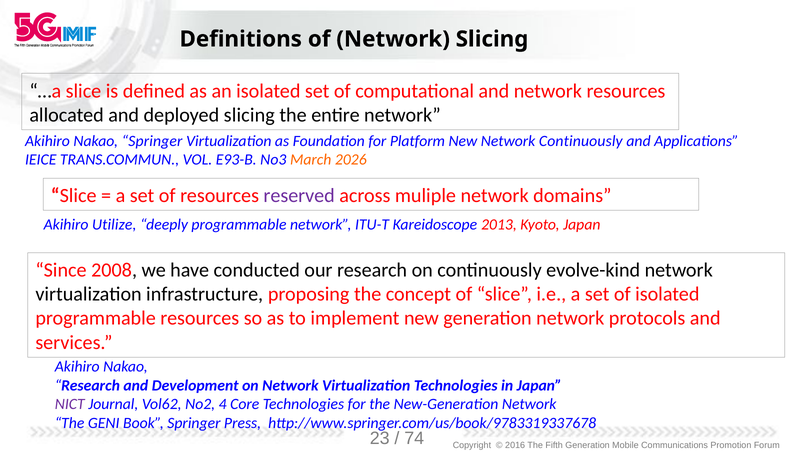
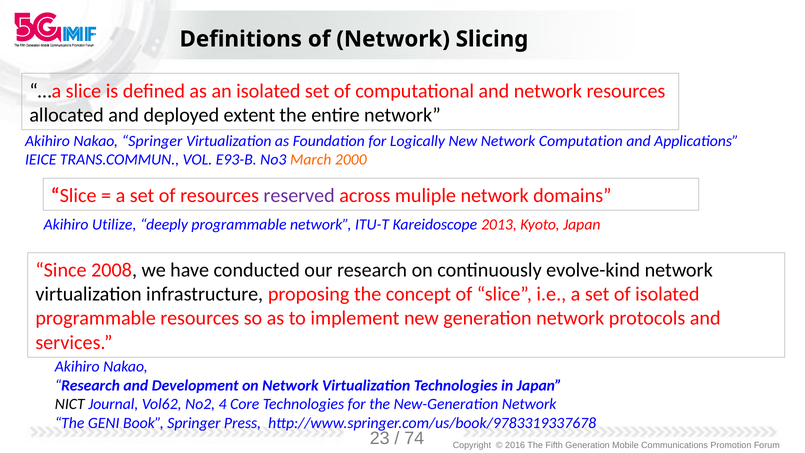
deployed slicing: slicing -> extent (249, 115)
Platform: Platform -> Logically (417, 141)
Network Continuously: Continuously -> Computation (581, 141)
2026: 2026 -> 2000 (351, 160)
NICT colour: purple -> black (70, 404)
